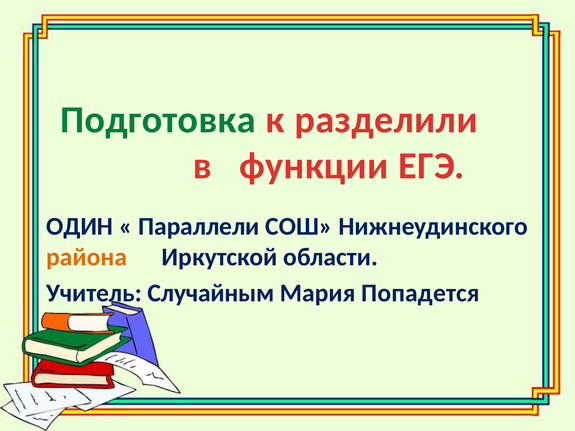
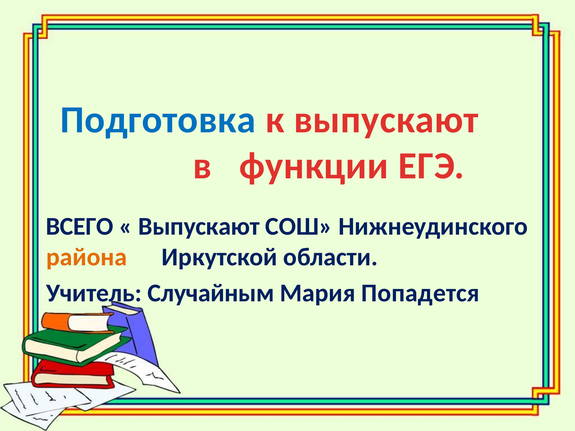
Подготовка colour: green -> blue (158, 120)
к разделили: разделили -> выпускают (386, 120)
ОДИН: ОДИН -> ВСЕГО (80, 227)
Параллели: Параллели -> Выпускают (199, 227)
